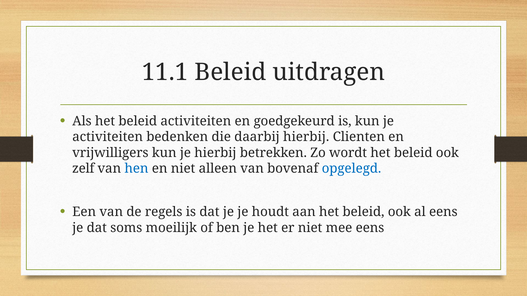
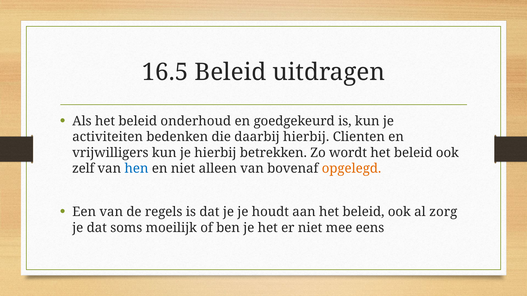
11.1: 11.1 -> 16.5 (165, 72)
beleid activiteiten: activiteiten -> onderhoud (196, 121)
opgelegd colour: blue -> orange (352, 169)
al eens: eens -> zorg (443, 212)
